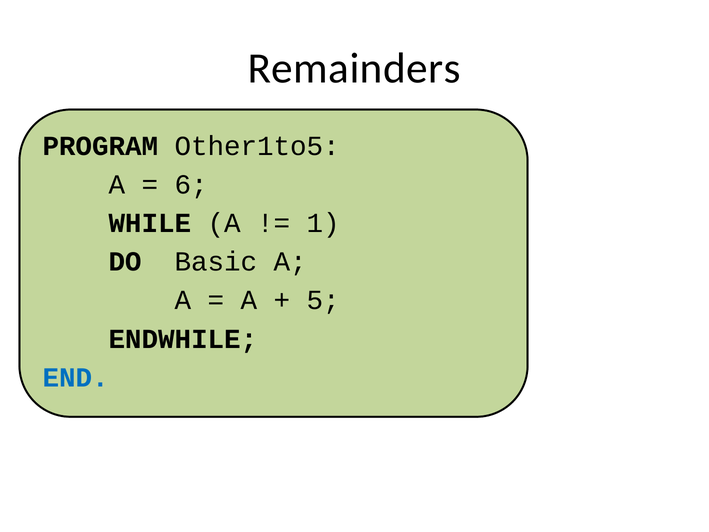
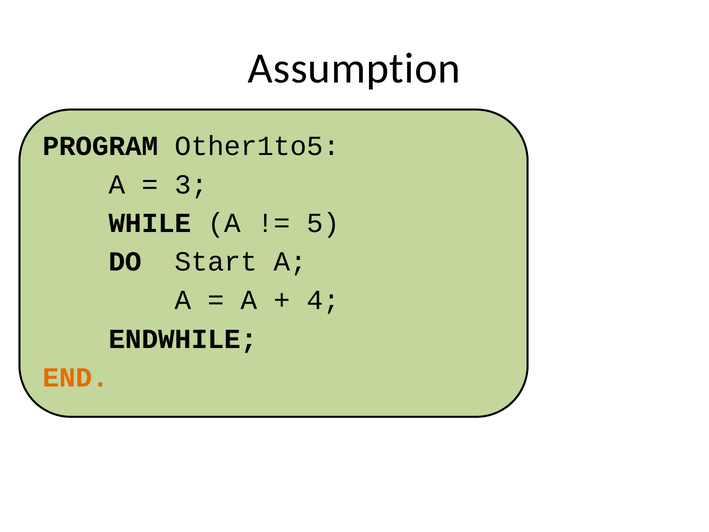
Remainders: Remainders -> Assumption (354, 69)
6: 6 -> 3 (191, 185)
1: 1 -> 5 (323, 223)
Basic: Basic -> Start (216, 262)
5: 5 -> 4 (323, 300)
END colour: blue -> orange (76, 377)
